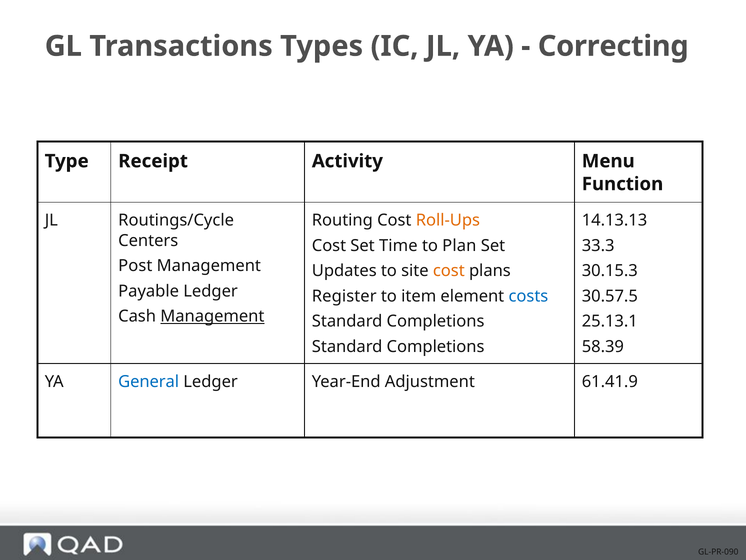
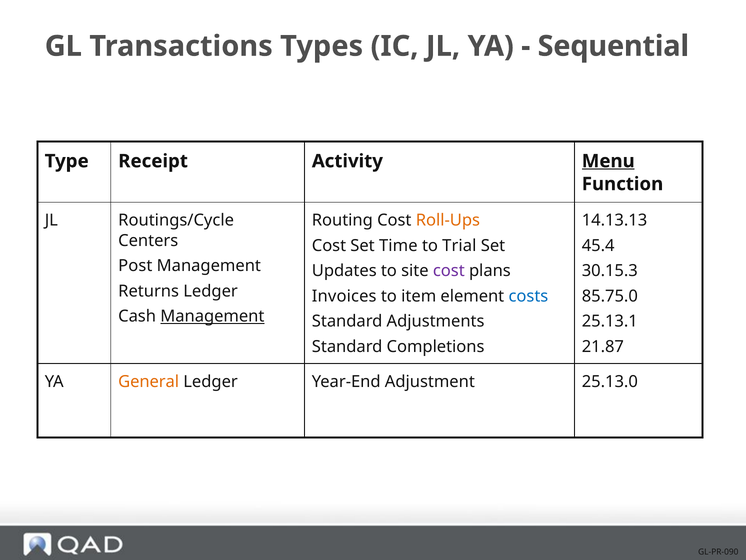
Correcting: Correcting -> Sequential (613, 46)
Menu underline: none -> present (608, 161)
Plan: Plan -> Trial (459, 245)
33.3: 33.3 -> 45.4 (598, 245)
cost colour: orange -> purple (449, 271)
Payable: Payable -> Returns (149, 291)
Register: Register -> Invoices (344, 296)
30.57.5: 30.57.5 -> 85.75.0 (610, 296)
Completions: Completions -> Adjustments (436, 321)
58.39: 58.39 -> 21.87 (603, 346)
General colour: blue -> orange (149, 381)
61.41.9: 61.41.9 -> 25.13.0 (610, 381)
